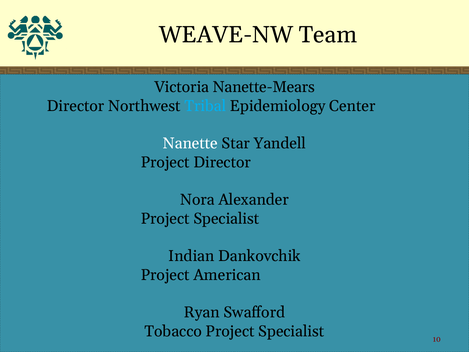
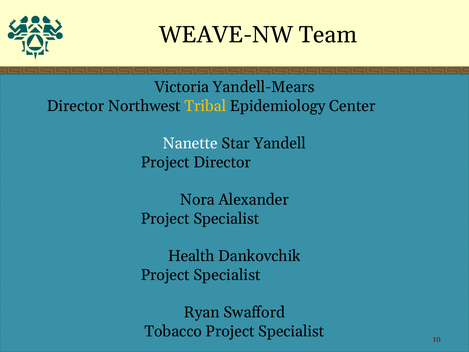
Nanette-Mears: Nanette-Mears -> Yandell-Mears (264, 87)
Tribal colour: light blue -> yellow (205, 106)
Indian: Indian -> Health (191, 256)
American: American -> Specialist (227, 275)
